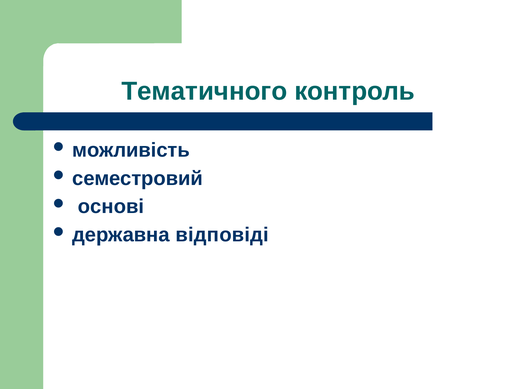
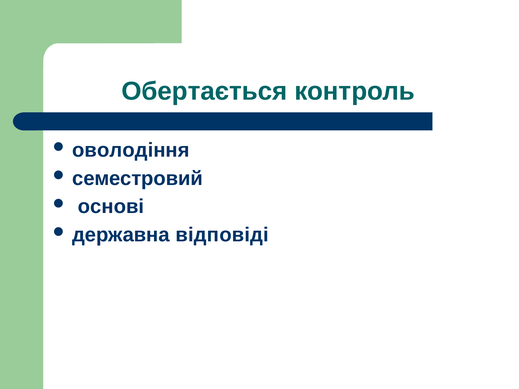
Тематичного: Тематичного -> Обертається (204, 91)
можливість: можливість -> оволодіння (131, 150)
